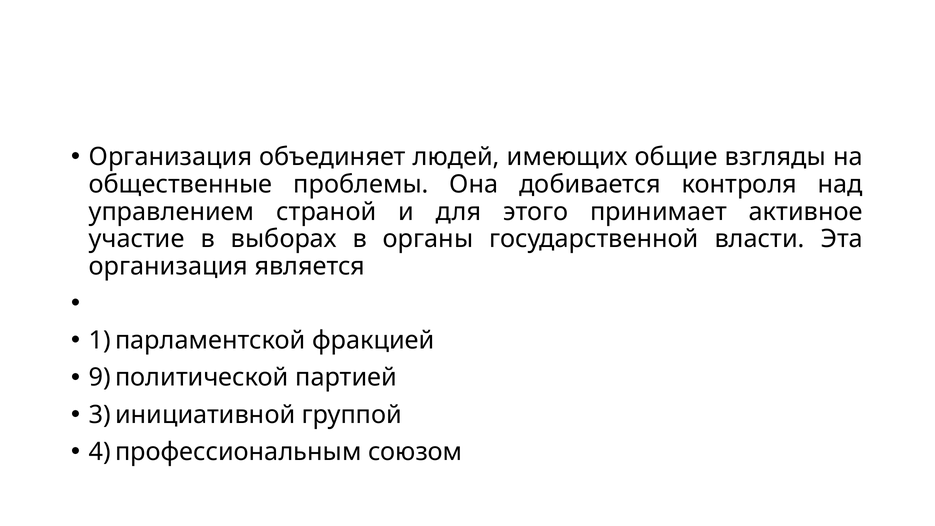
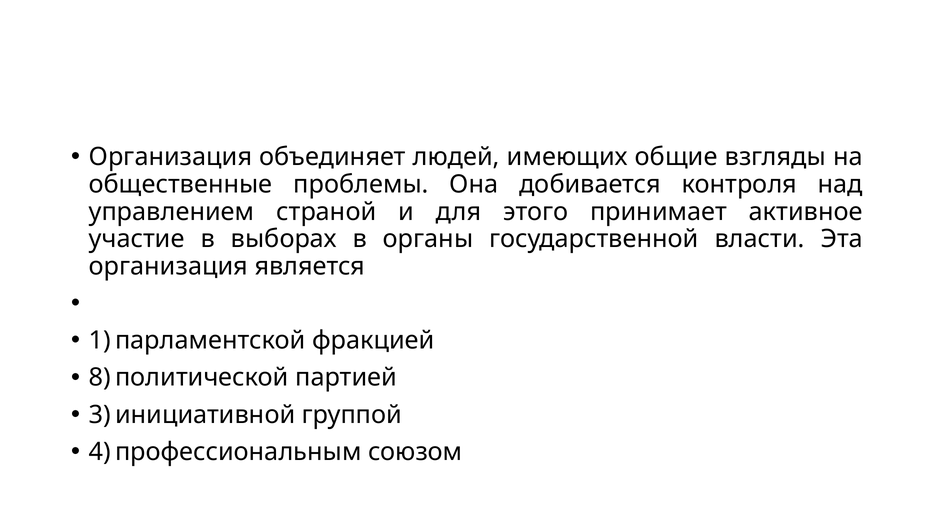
9: 9 -> 8 (100, 378)
